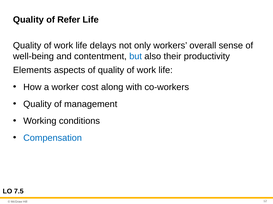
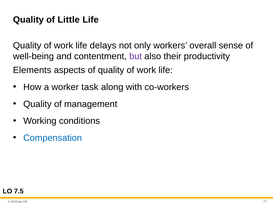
Refer: Refer -> Little (69, 20)
but colour: blue -> purple (136, 56)
cost: cost -> task (90, 87)
